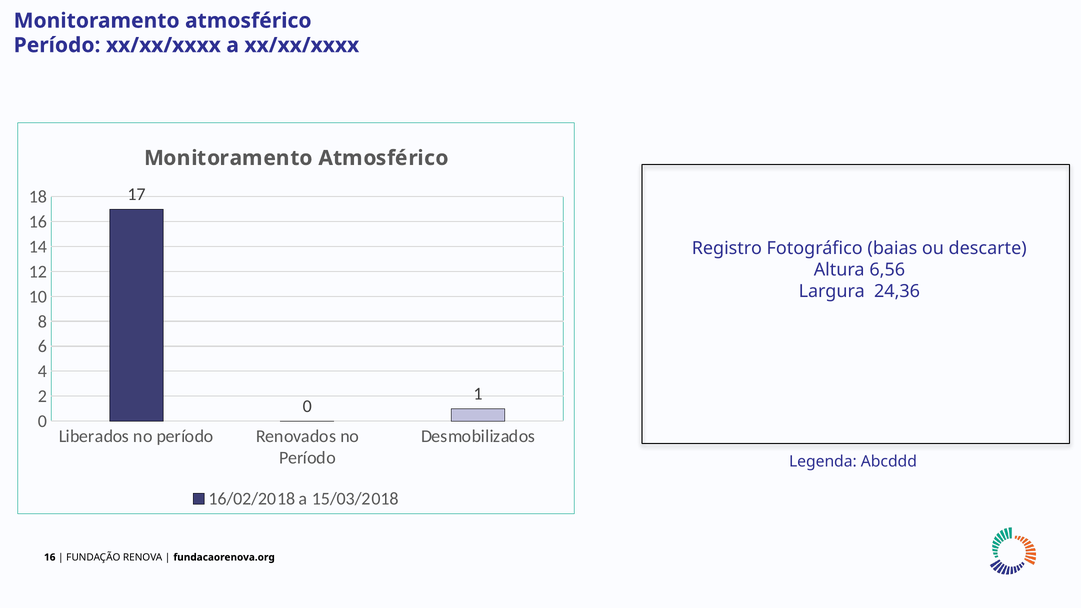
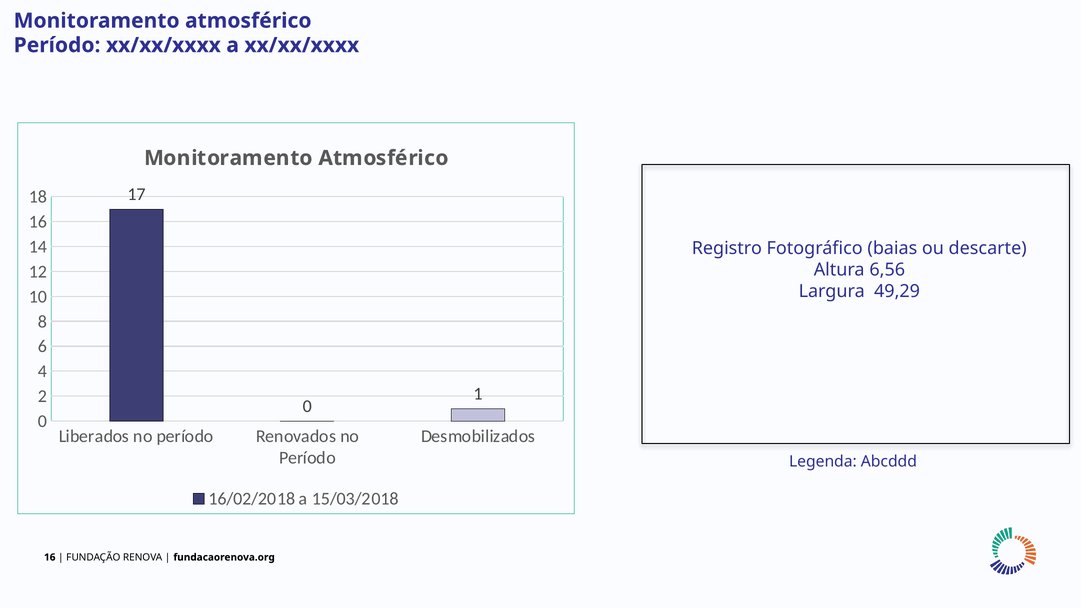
24,36: 24,36 -> 49,29 (897, 291)
